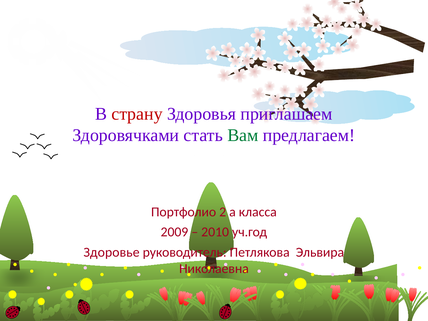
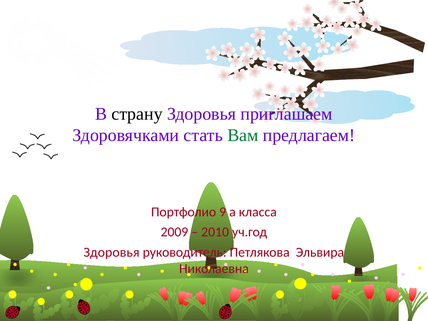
страну colour: red -> black (137, 114)
2: 2 -> 9 (223, 212)
Здоровье: Здоровье -> Здоровья (111, 252)
